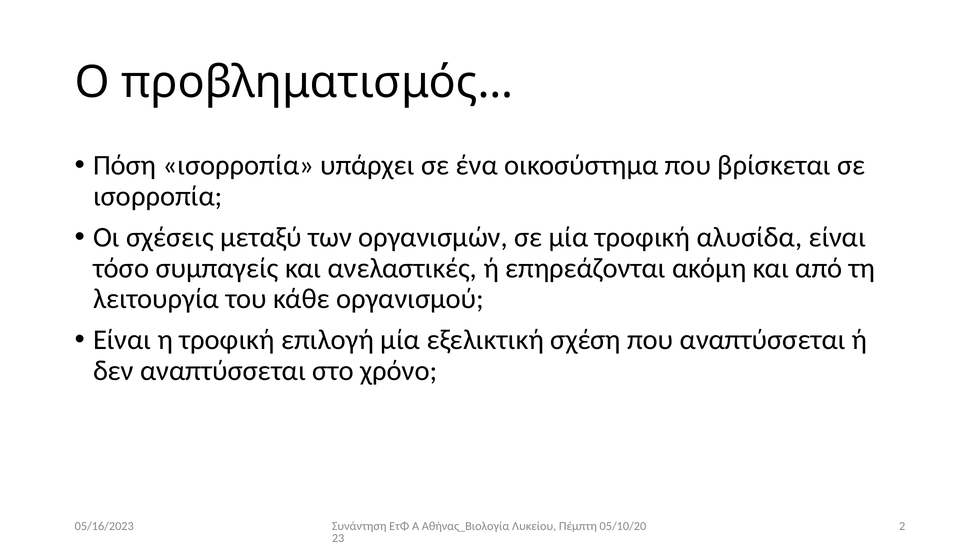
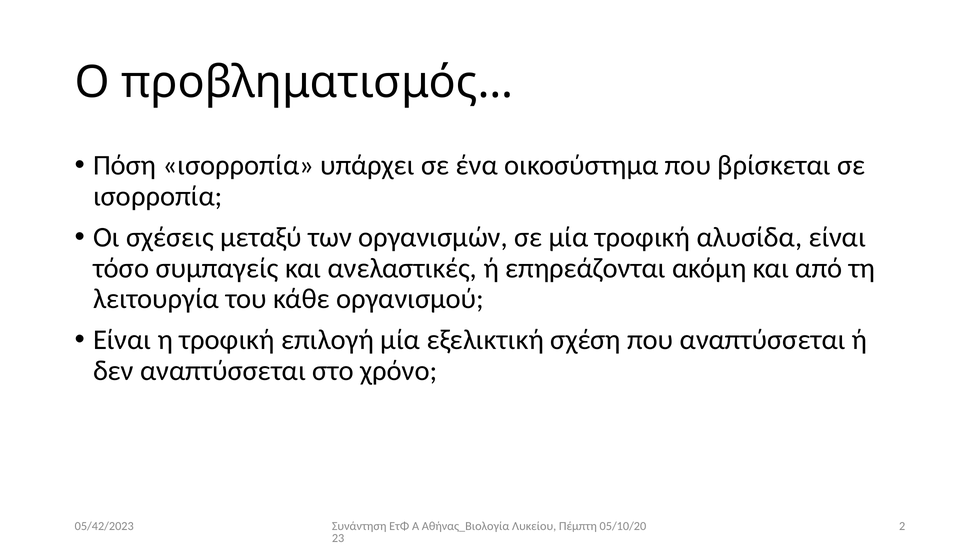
05/16/2023: 05/16/2023 -> 05/42/2023 (104, 526)
